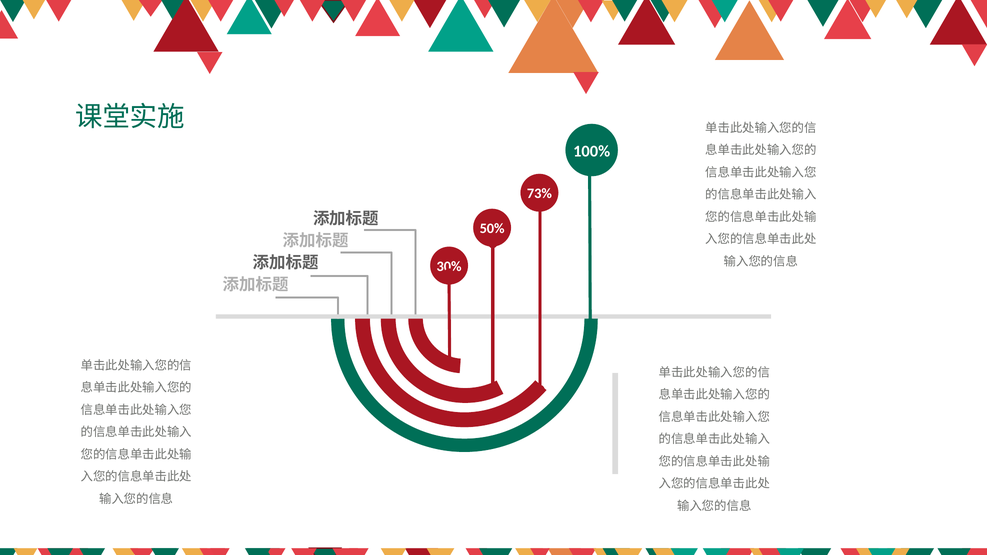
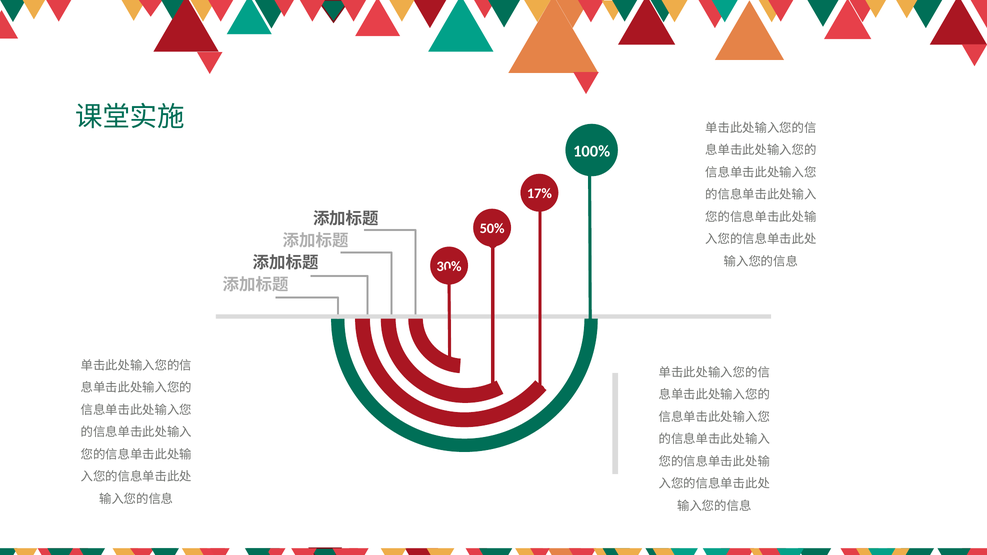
73%: 73% -> 17% (539, 194)
